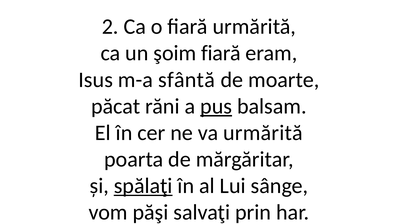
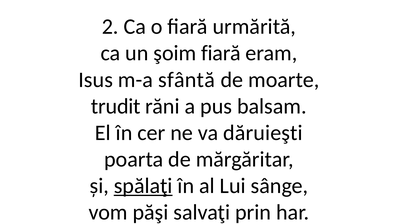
păcat: păcat -> trudit (116, 106)
pus underline: present -> none (216, 106)
va urmărită: urmărită -> dăruieşti (263, 133)
